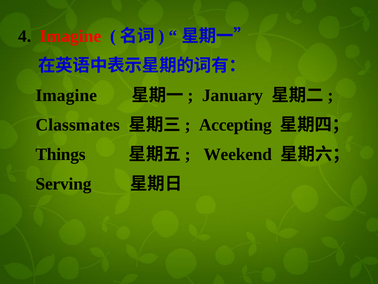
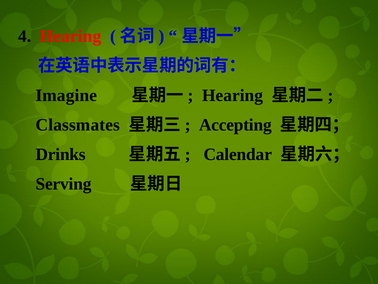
4 Imagine: Imagine -> Hearing (71, 36)
January: January -> Hearing (233, 95)
Things: Things -> Drinks (61, 154)
Weekend: Weekend -> Calendar (238, 154)
